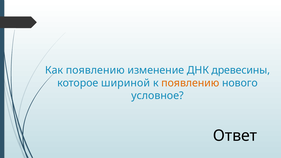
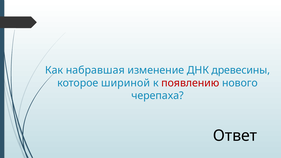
Как появлению: появлению -> набравшая (95, 70)
появлению colour: orange -> red (190, 83)
условное: условное -> черепаха (157, 96)
